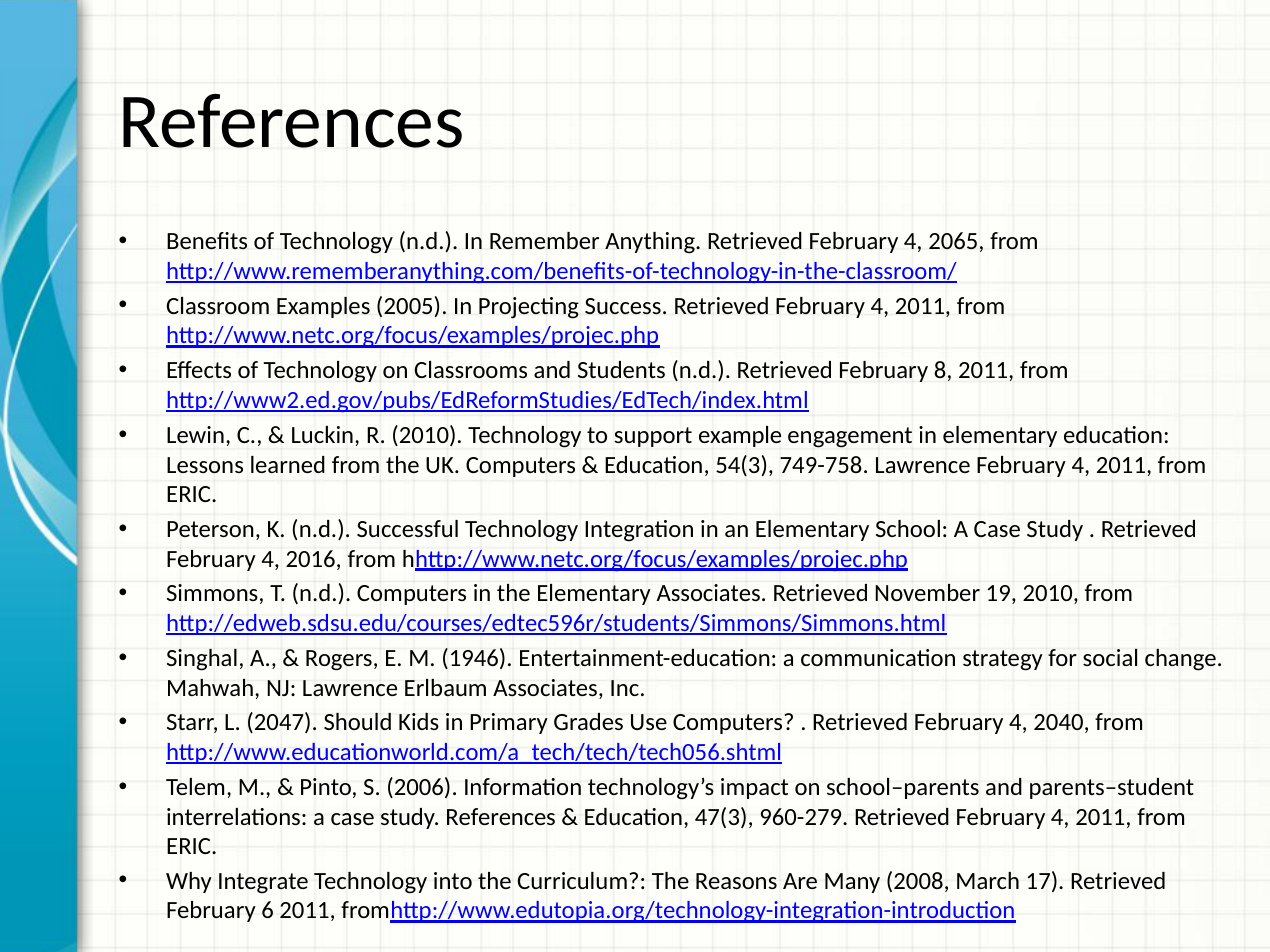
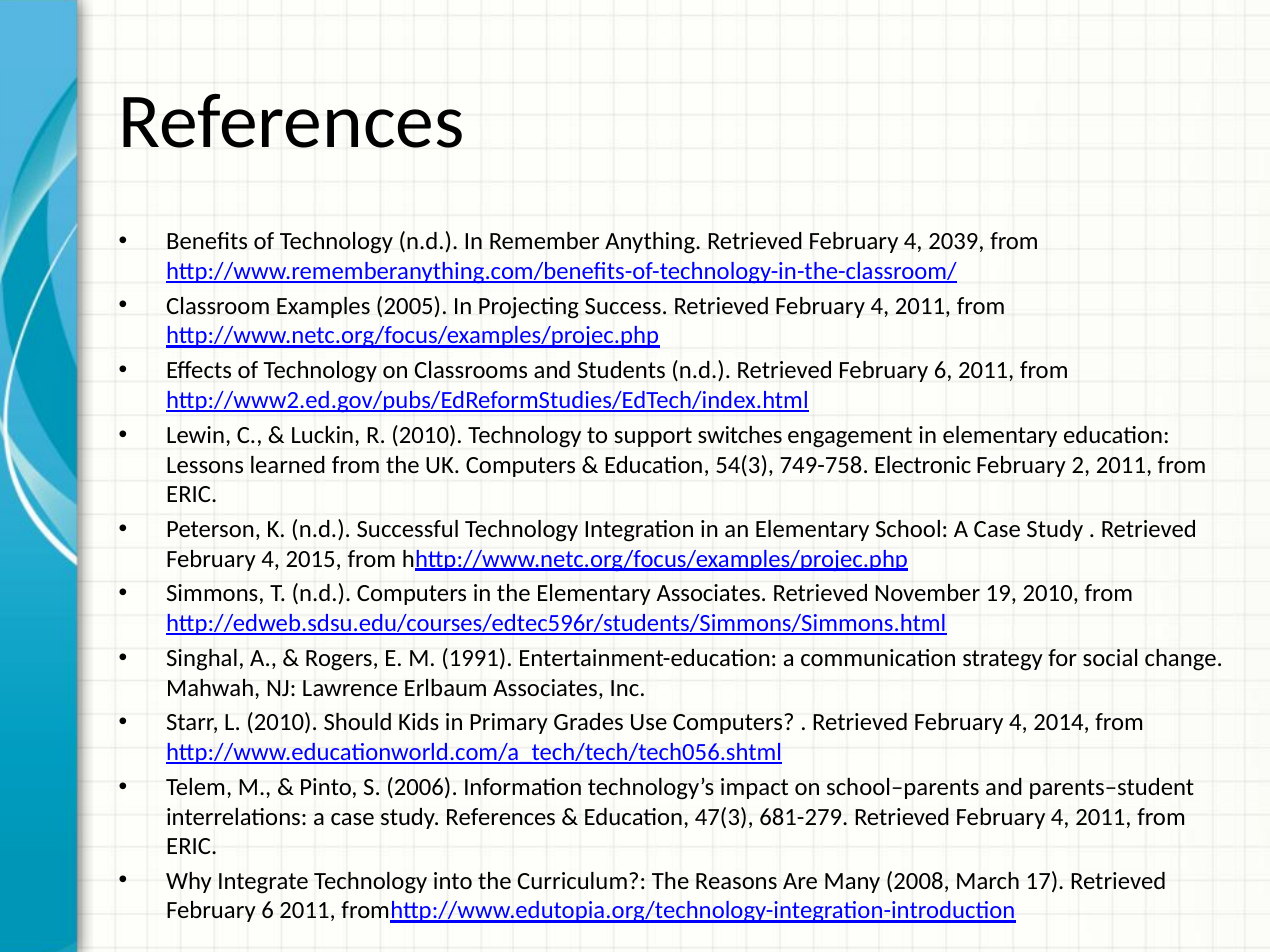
2065: 2065 -> 2039 (956, 242)
n.d Retrieved February 8: 8 -> 6 (943, 371)
example: example -> switches (740, 436)
749-758 Lawrence: Lawrence -> Electronic (923, 465)
4: 4 -> 2 (1081, 465)
2016: 2016 -> 2015 (314, 559)
1946: 1946 -> 1991 (477, 659)
L 2047: 2047 -> 2010 (282, 723)
2040: 2040 -> 2014 (1062, 723)
960-279: 960-279 -> 681-279 (804, 817)
